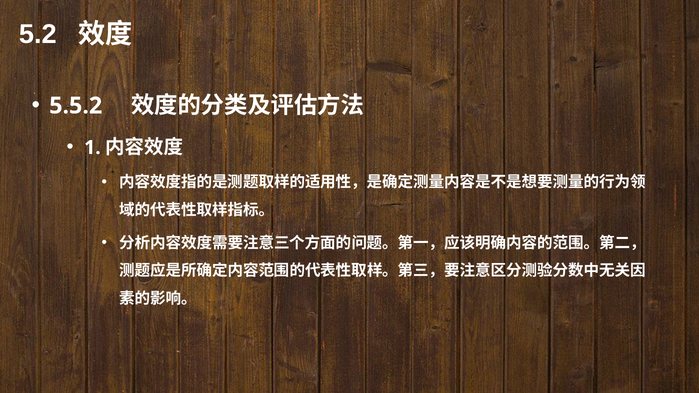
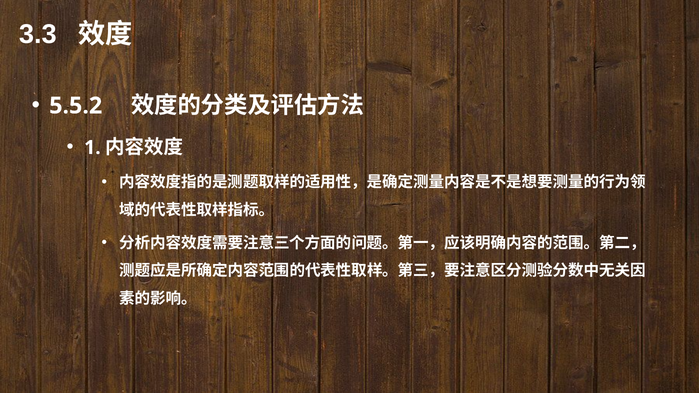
5.2: 5.2 -> 3.3 (38, 34)
